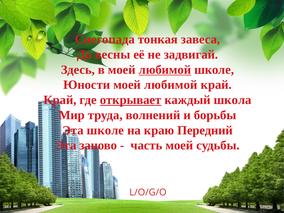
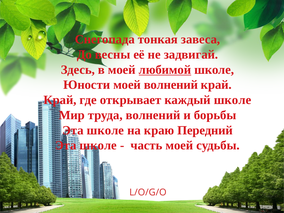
Юности моей любимой: любимой -> волнений (171, 85)
открывает underline: present -> none (131, 100)
каждый школа: школа -> школе (233, 100)
заново: заново -> школе (98, 145)
